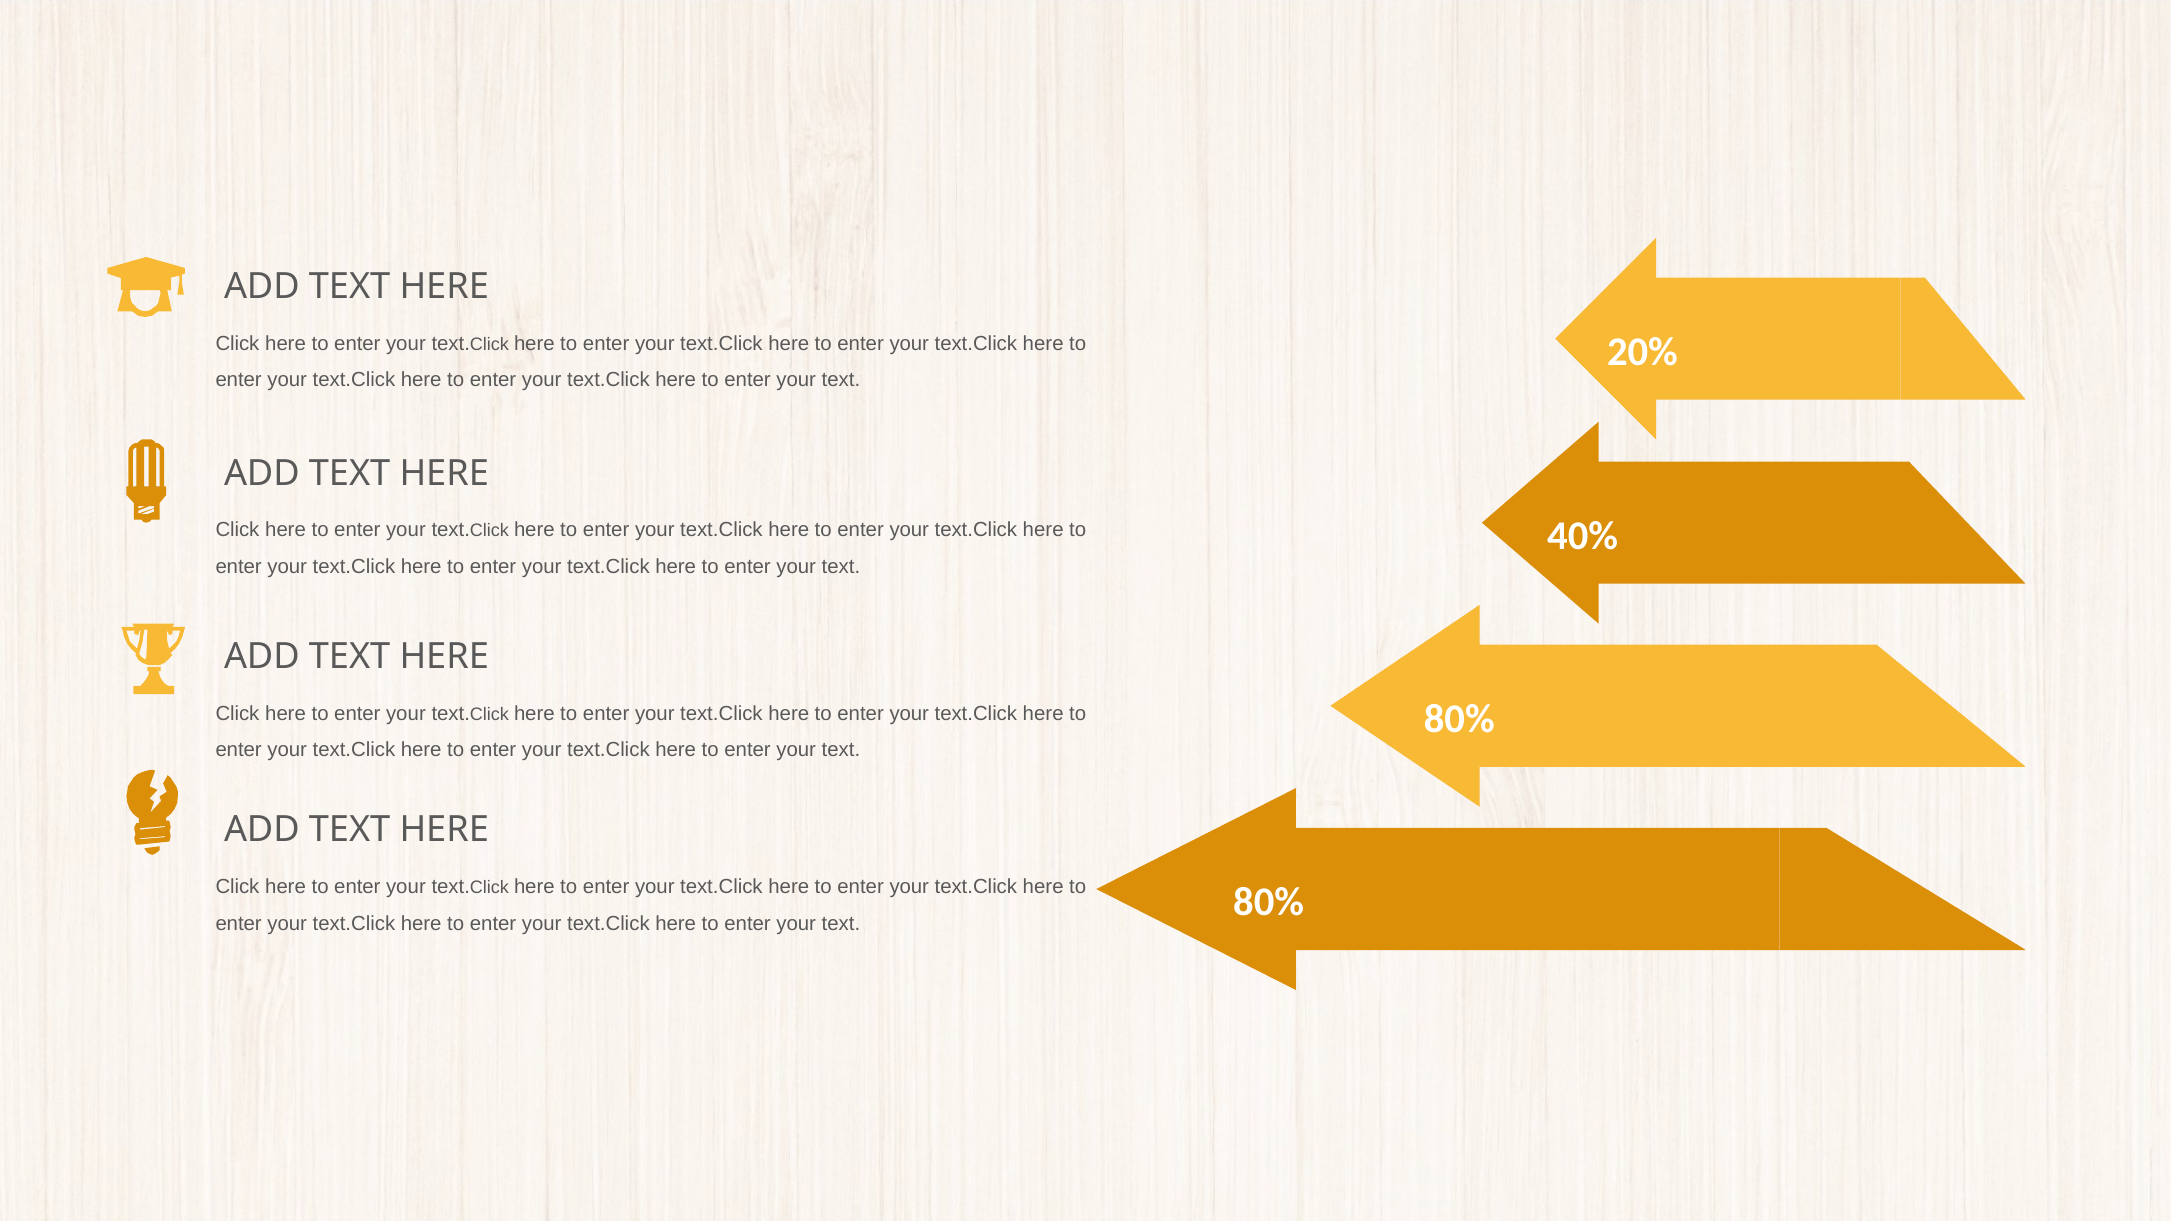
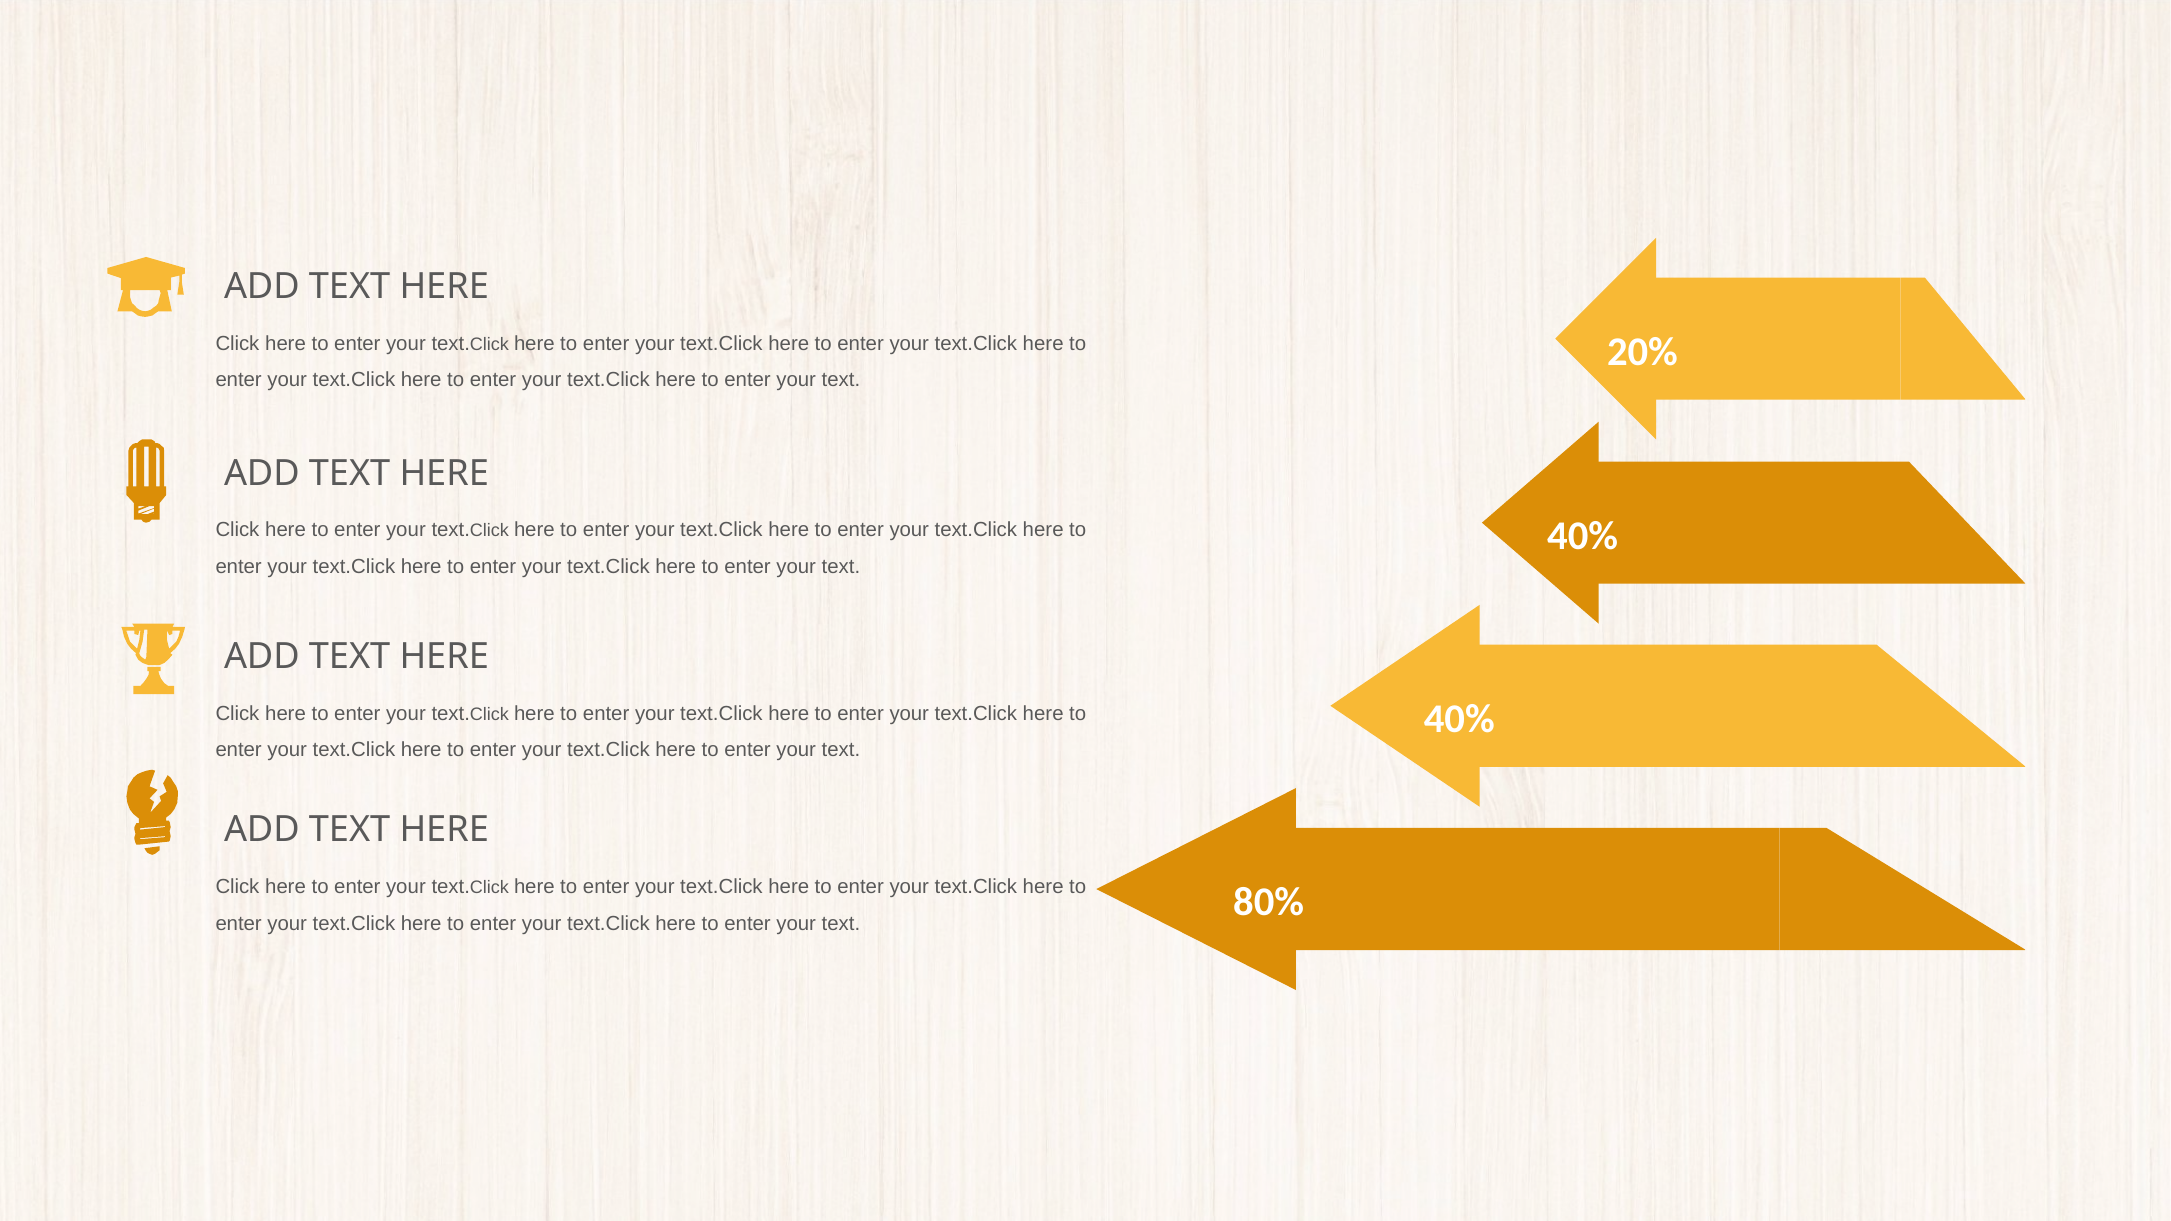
80%: 80% -> 40% (1459, 719)
